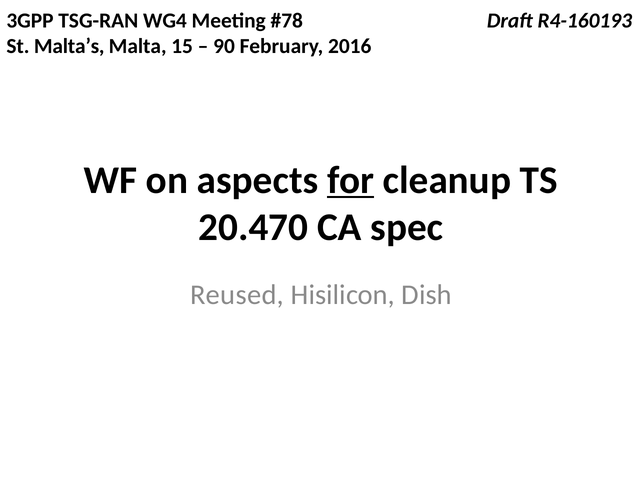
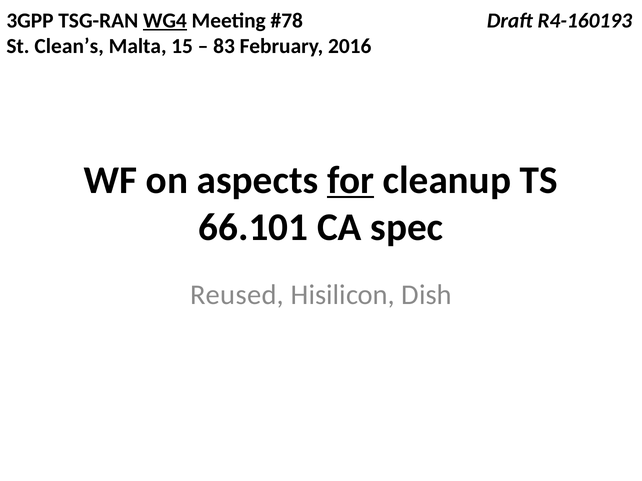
WG4 underline: none -> present (165, 21)
Malta’s: Malta’s -> Clean’s (69, 46)
90: 90 -> 83 (224, 46)
20.470: 20.470 -> 66.101 (253, 228)
